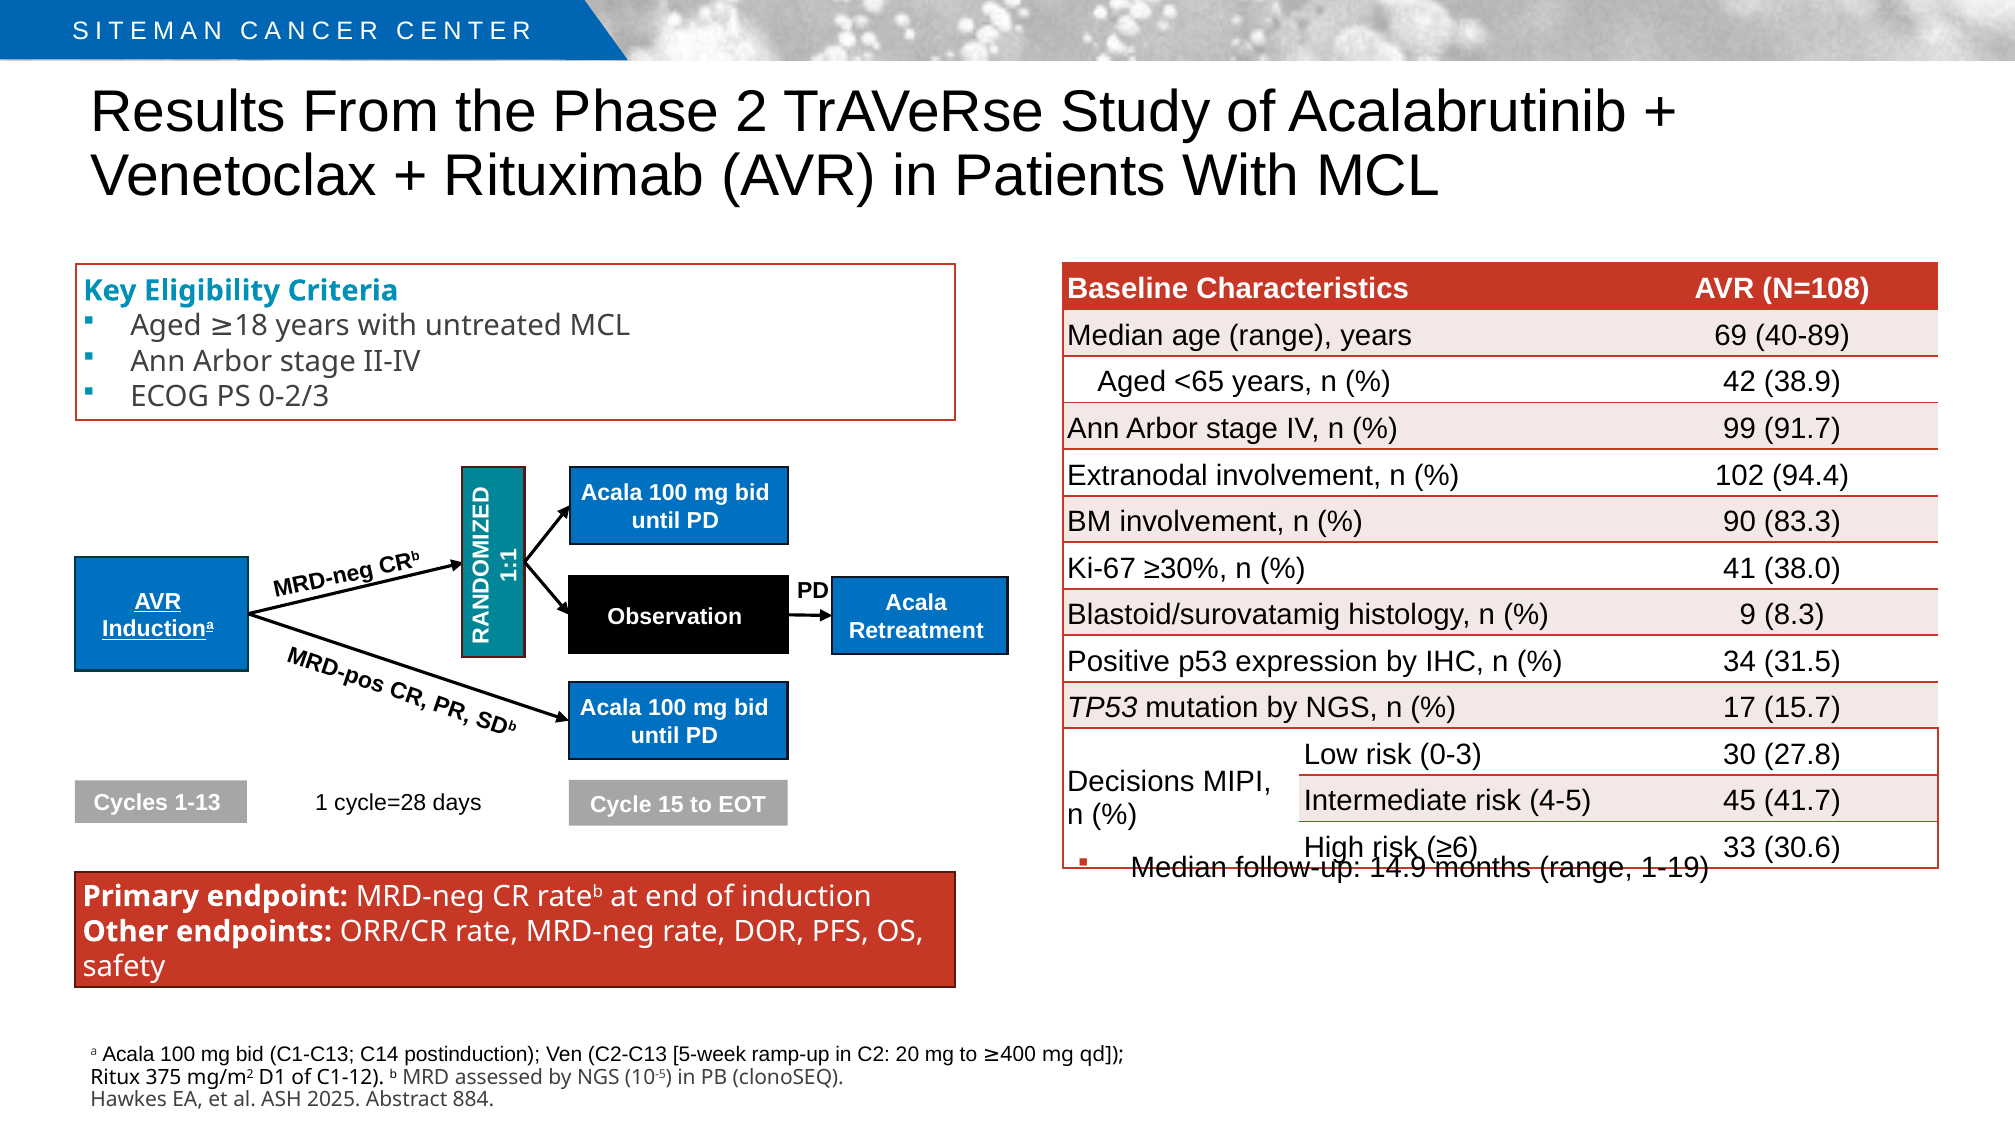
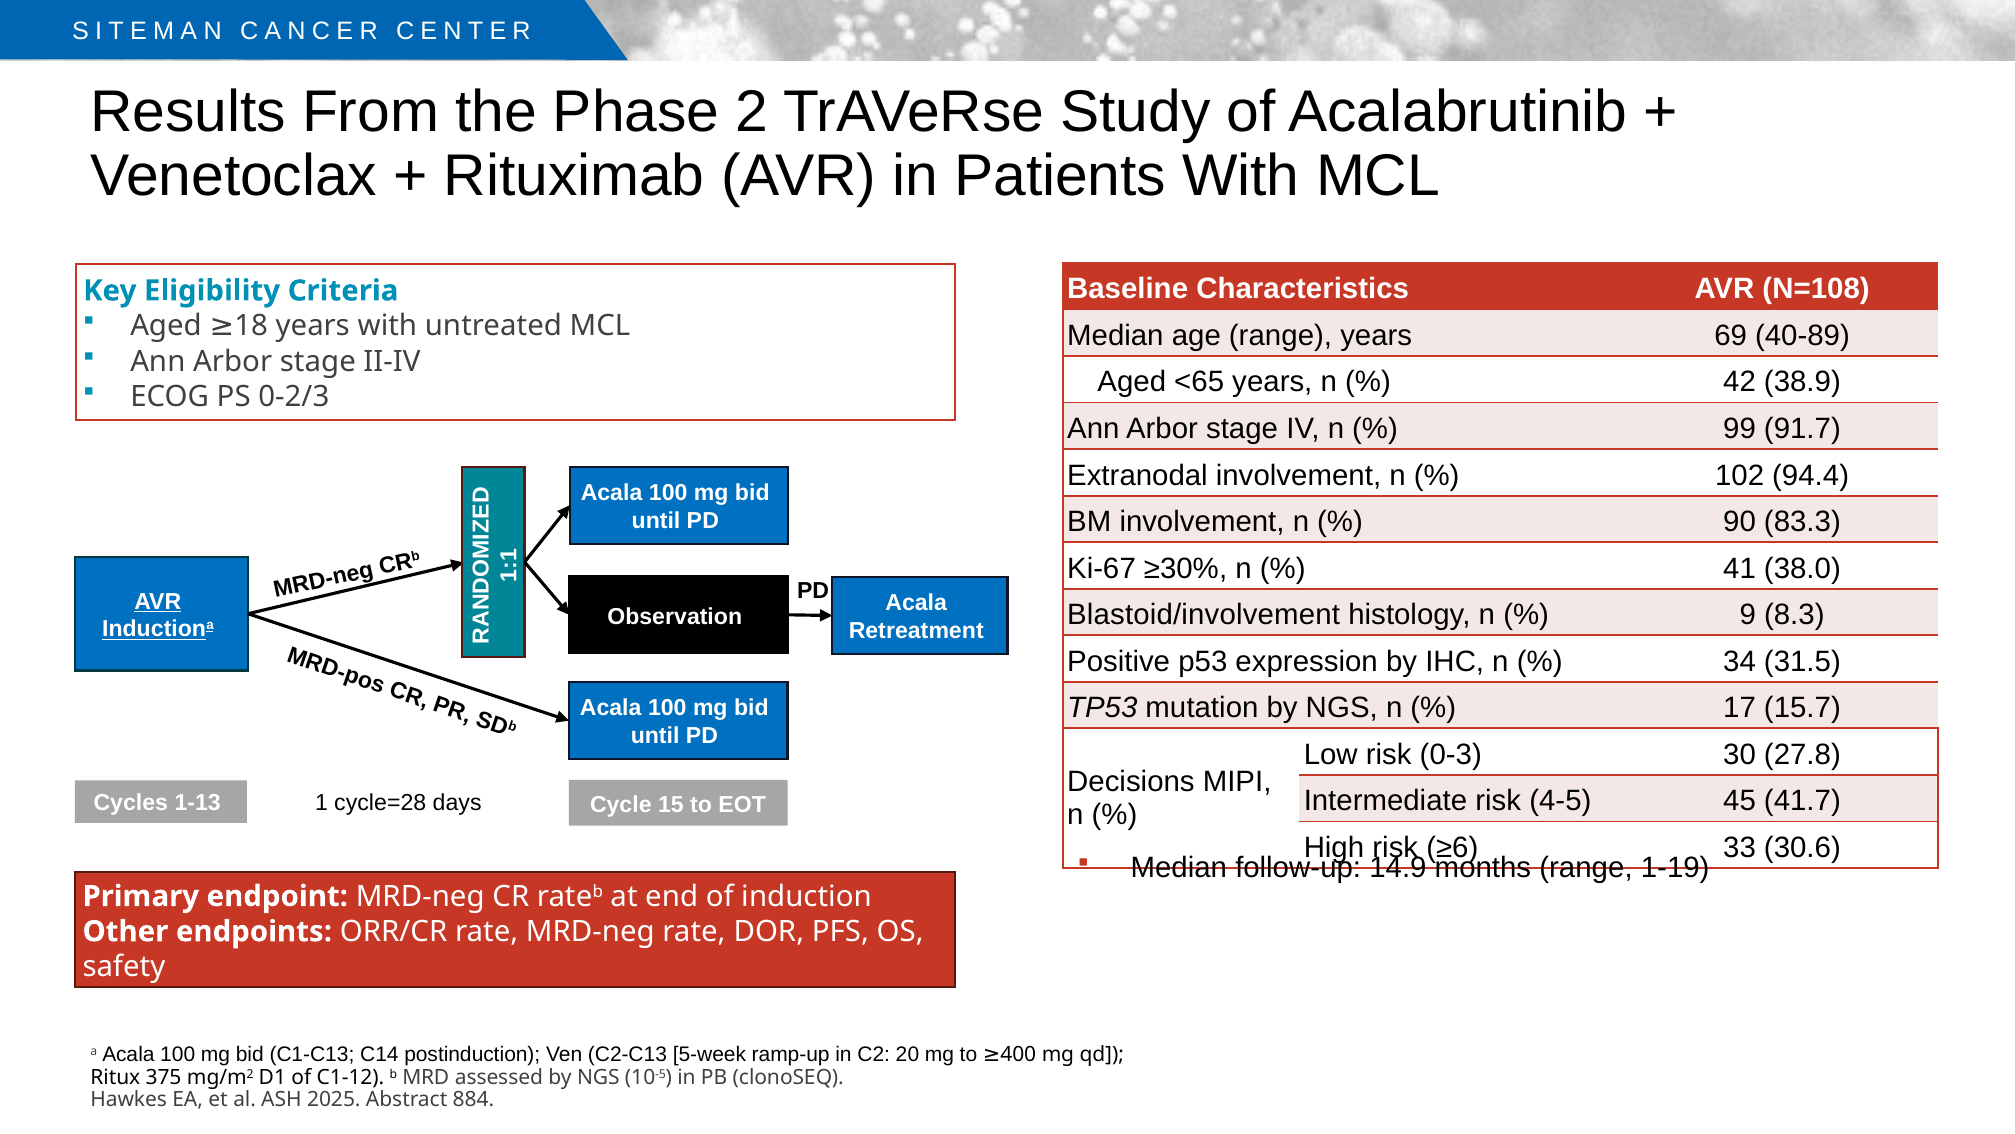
Blastoid/surovatamig: Blastoid/surovatamig -> Blastoid/involvement (1204, 615)
